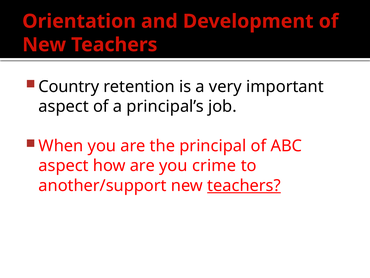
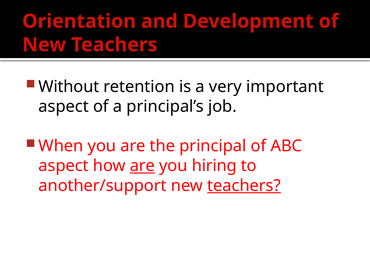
Country: Country -> Without (69, 87)
are underline: none -> present (142, 166)
crime: crime -> hiring (214, 166)
